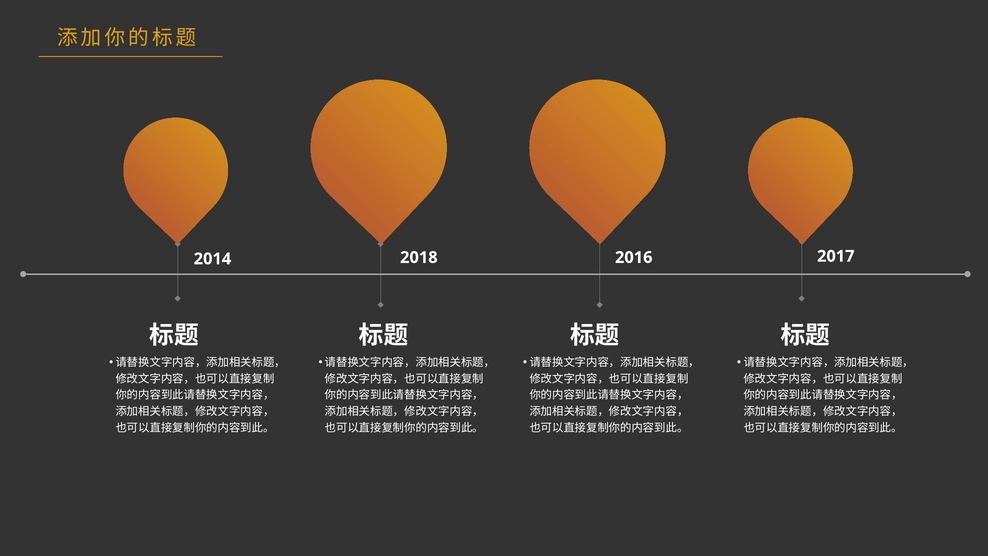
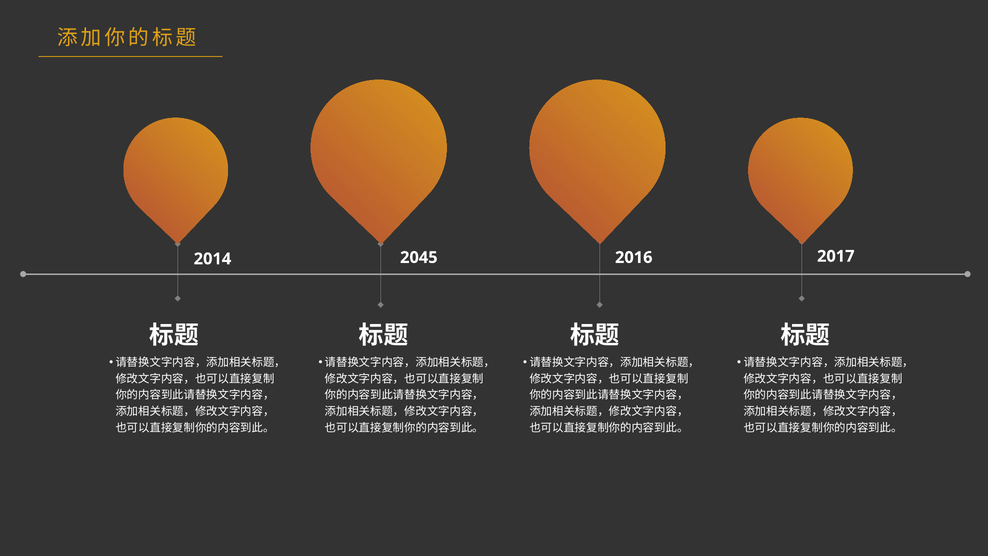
2018: 2018 -> 2045 (419, 257)
